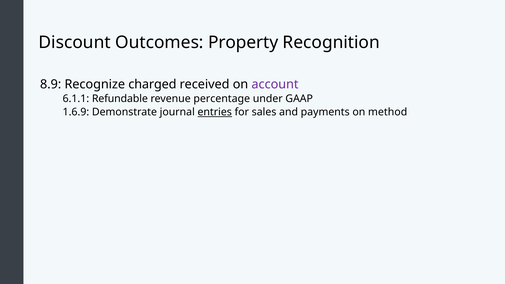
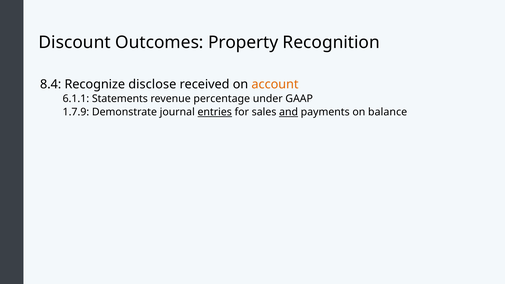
8.9: 8.9 -> 8.4 (51, 84)
charged: charged -> disclose (152, 84)
account colour: purple -> orange (275, 84)
Refundable: Refundable -> Statements (120, 99)
1.6.9: 1.6.9 -> 1.7.9 (76, 112)
and underline: none -> present (289, 112)
method: method -> balance (388, 112)
